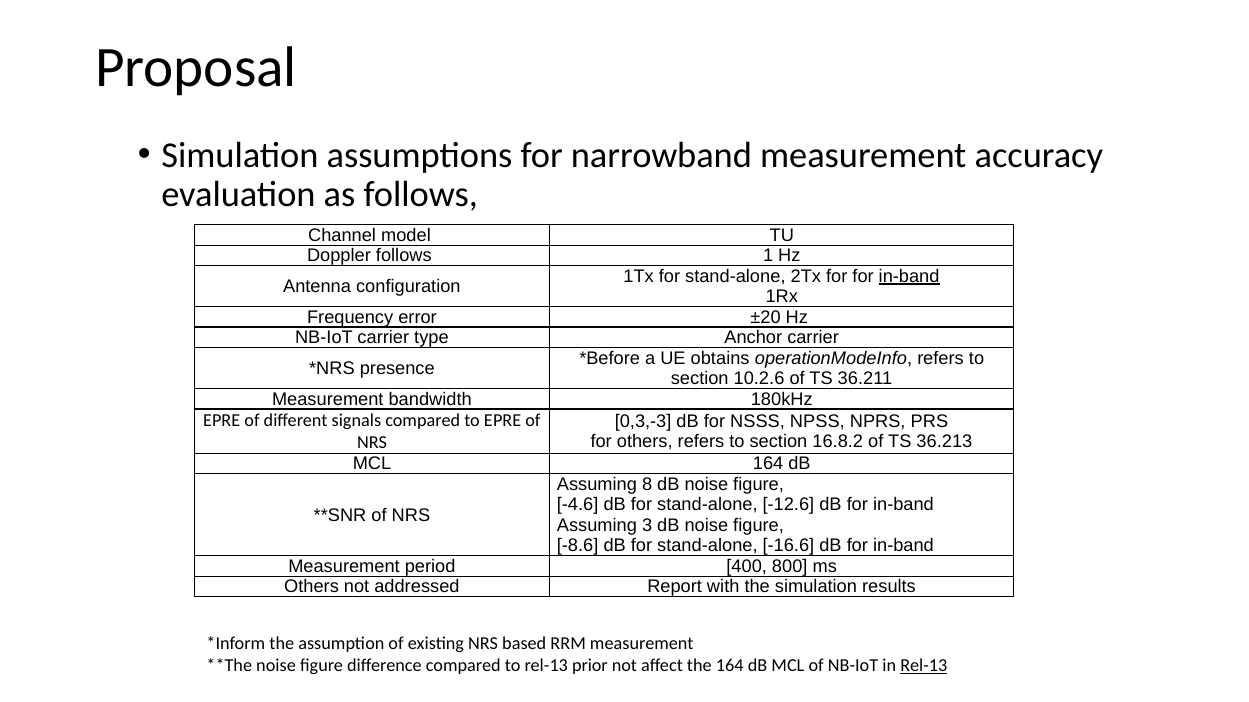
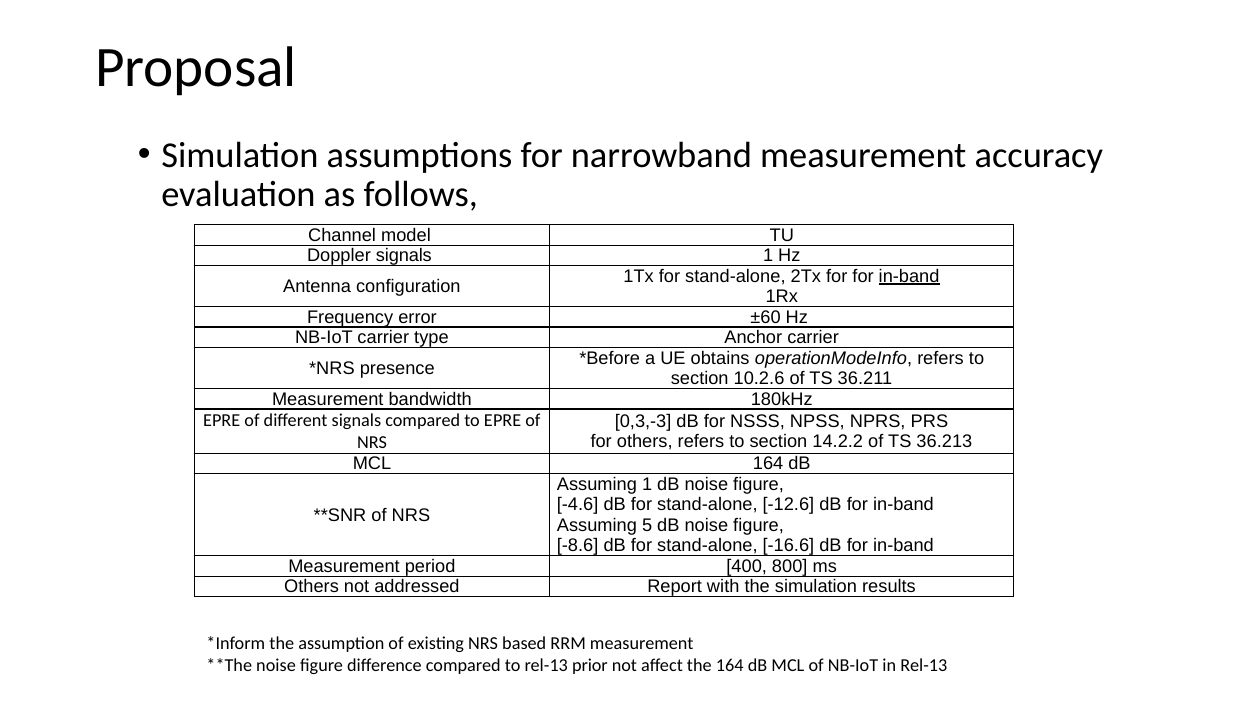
Doppler follows: follows -> signals (404, 256)
±20: ±20 -> ±60 (766, 317)
16.8.2: 16.8.2 -> 14.2.2 (838, 442)
Assuming 8: 8 -> 1 (647, 485)
3: 3 -> 5 (647, 526)
Rel-13 underline: present -> none (924, 666)
